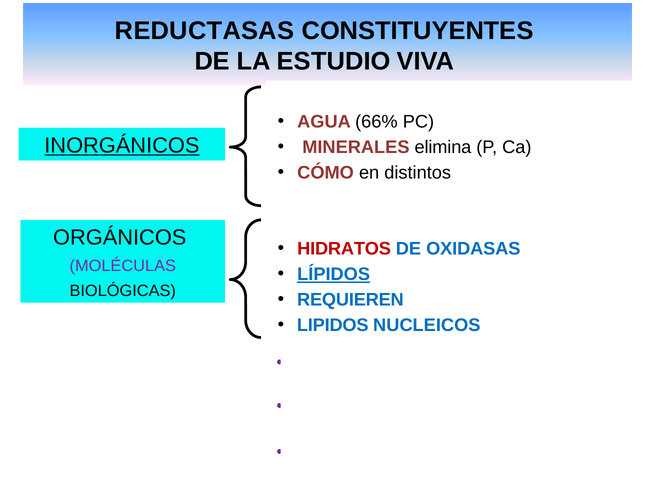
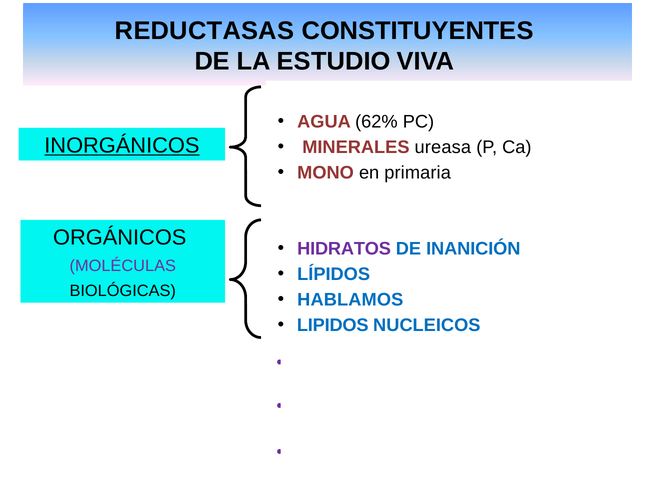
66%: 66% -> 62% (376, 122)
elimina: elimina -> ureasa (443, 147)
CÓMO: CÓMO -> MONO (326, 173)
distintos: distintos -> primaria (418, 173)
HIDRATOS colour: red -> purple (344, 249)
OXIDASAS: OXIDASAS -> INANICIÓN (473, 249)
LÍPIDOS underline: present -> none (334, 275)
REQUIEREN: REQUIEREN -> HABLAMOS (350, 300)
